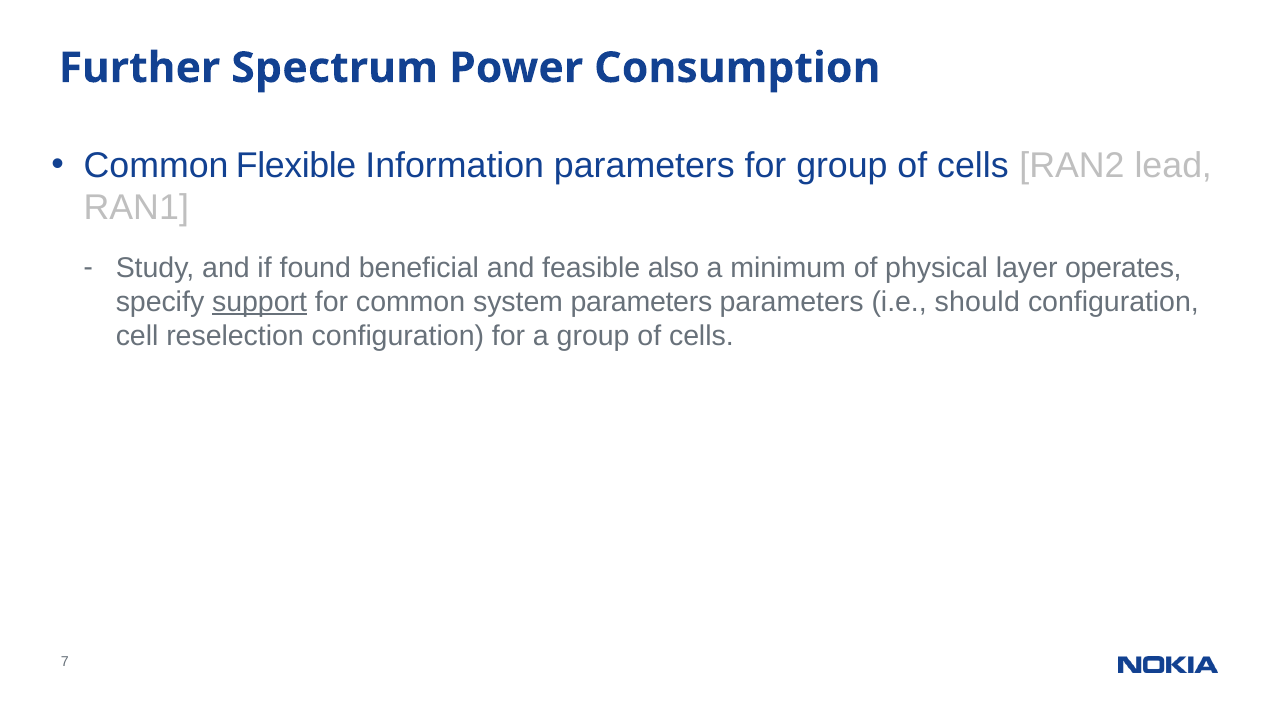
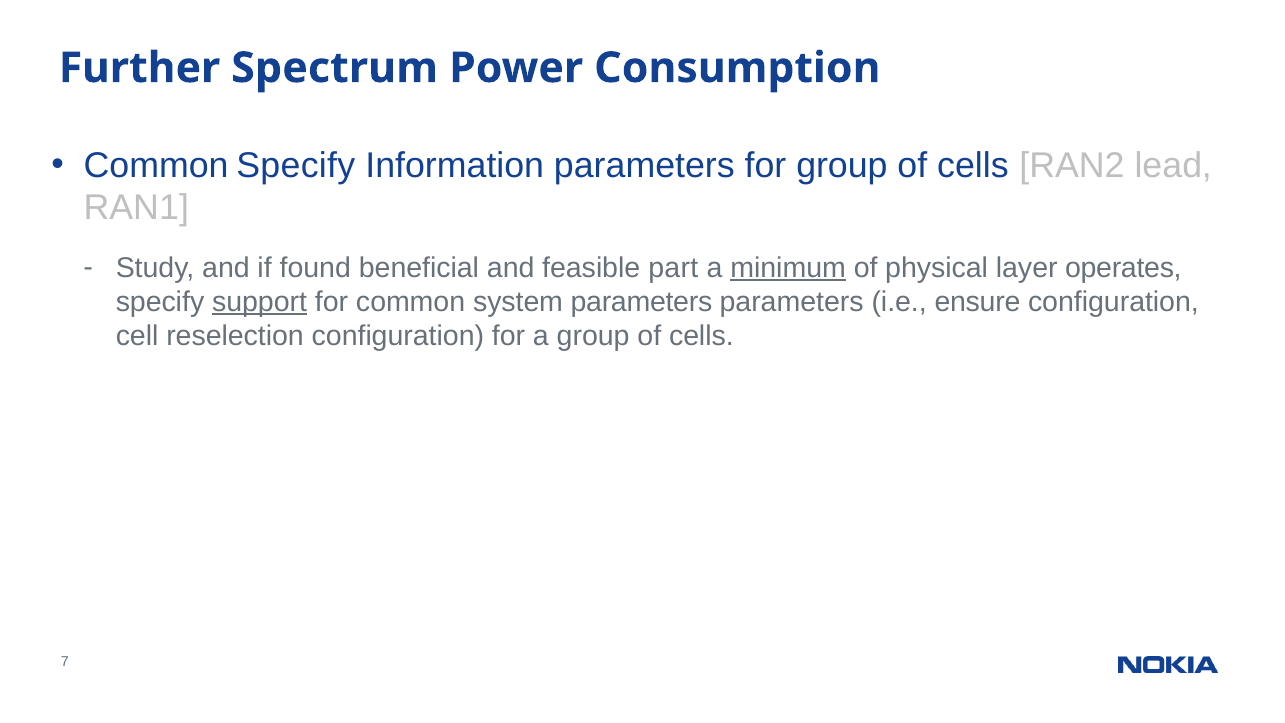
Common Flexible: Flexible -> Specify (296, 165)
also: also -> part (673, 268)
minimum underline: none -> present (788, 268)
should: should -> ensure (977, 302)
